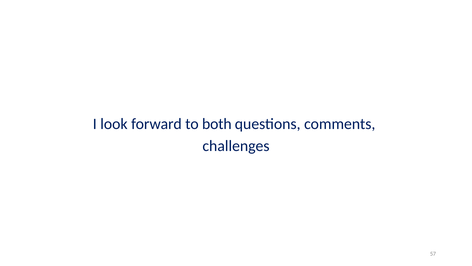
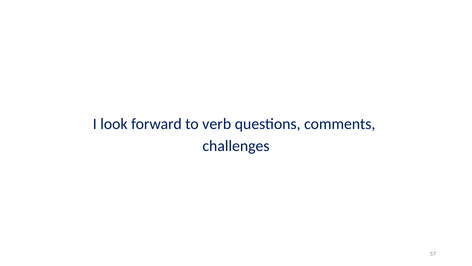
both: both -> verb (217, 124)
